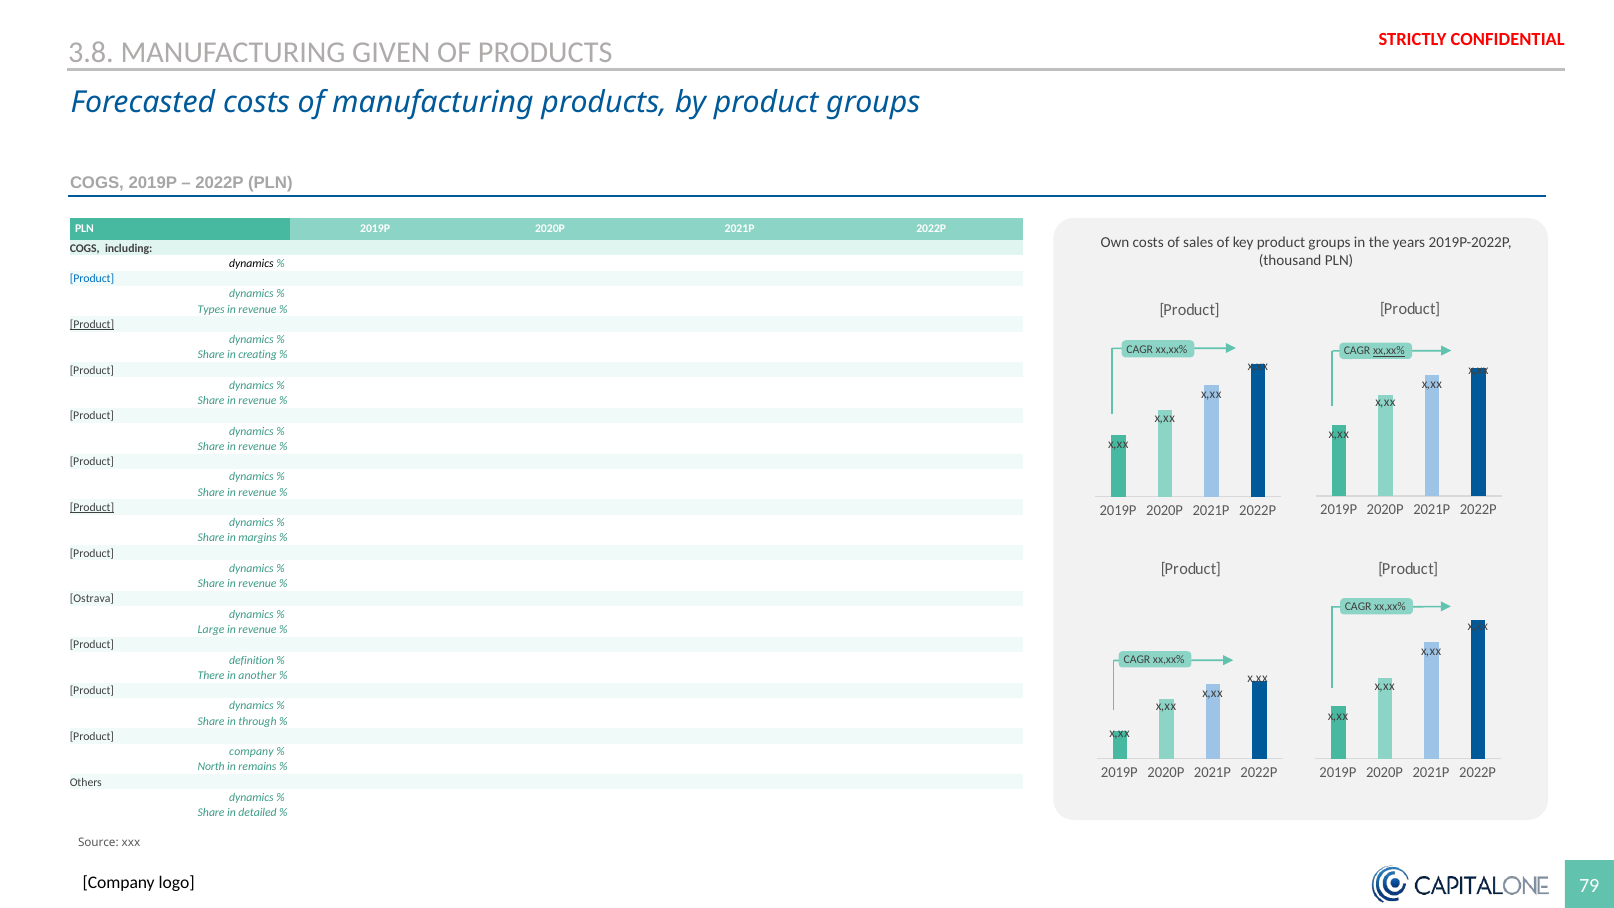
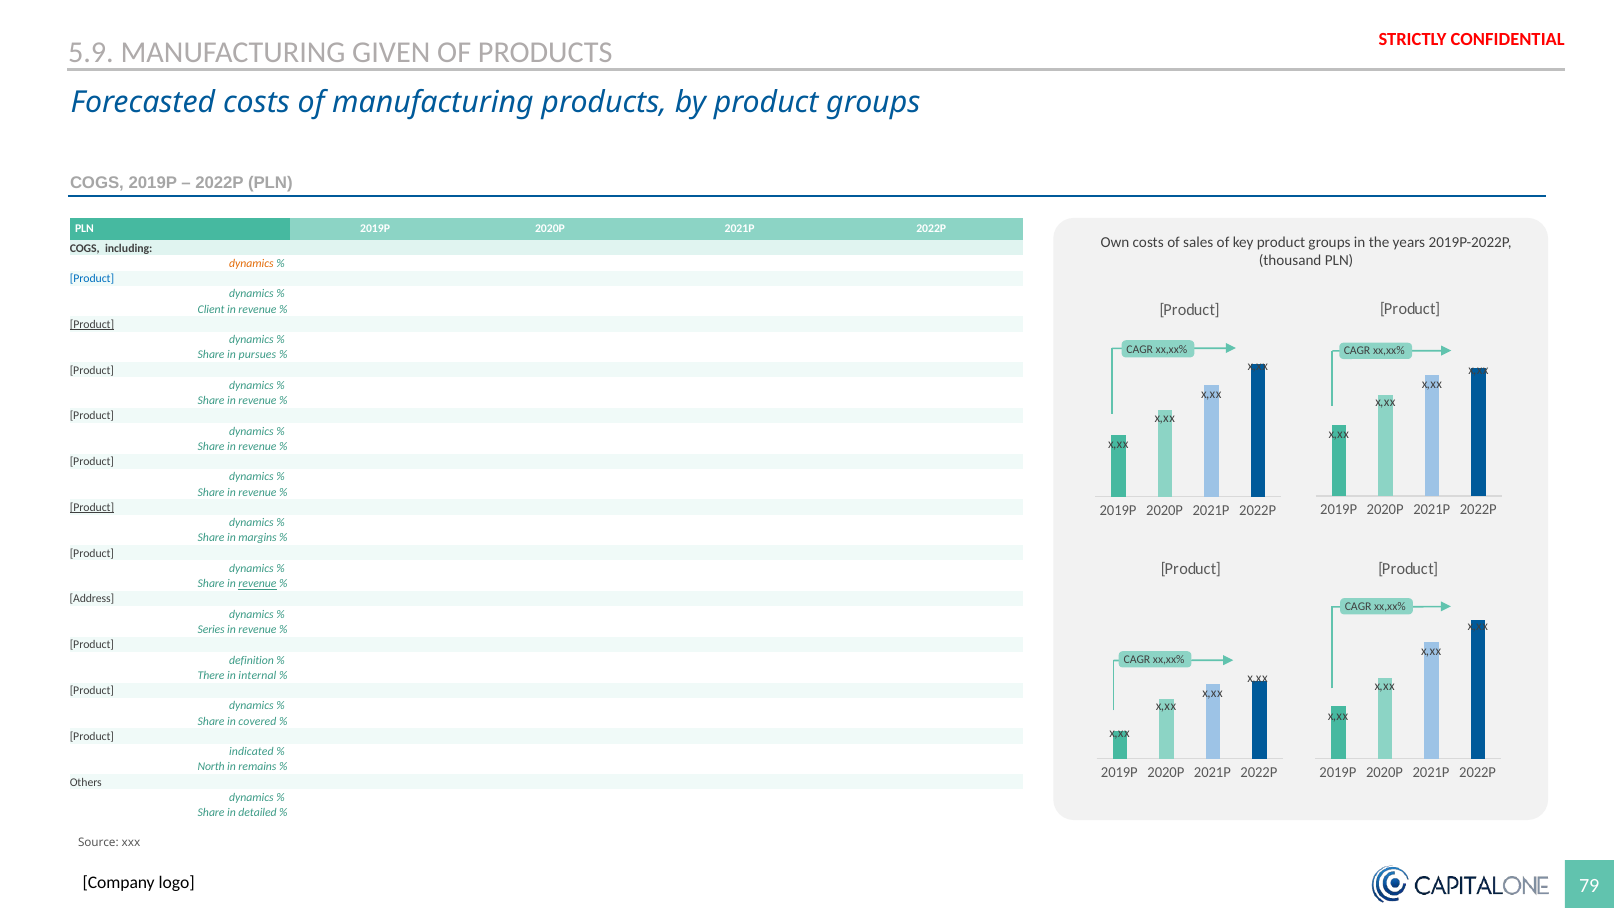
3.8: 3.8 -> 5.9 (91, 53)
dynamics colour: black -> orange (252, 264)
Types: Types -> Client (211, 309)
xx,xx% underline: present -> none (1389, 351)
creating: creating -> pursues (257, 355)
revenue underline: none -> present (258, 584)
Ostrava: Ostrava -> Address (92, 599)
Large: Large -> Series (211, 630)
another: another -> internal (257, 675)
through: through -> covered (257, 721)
company: company -> indicated (251, 752)
